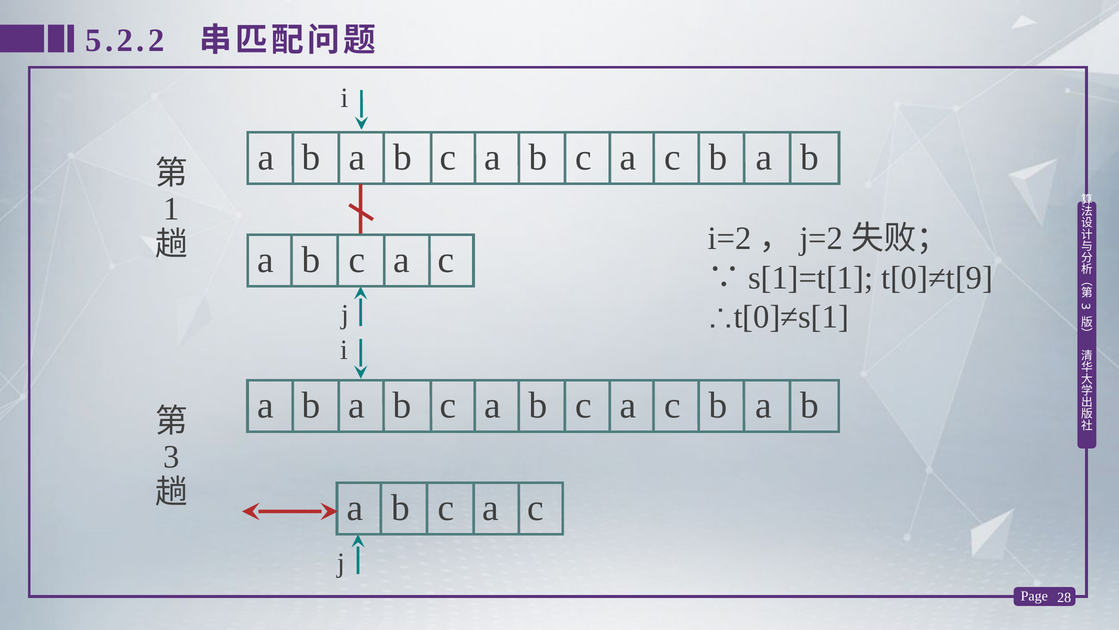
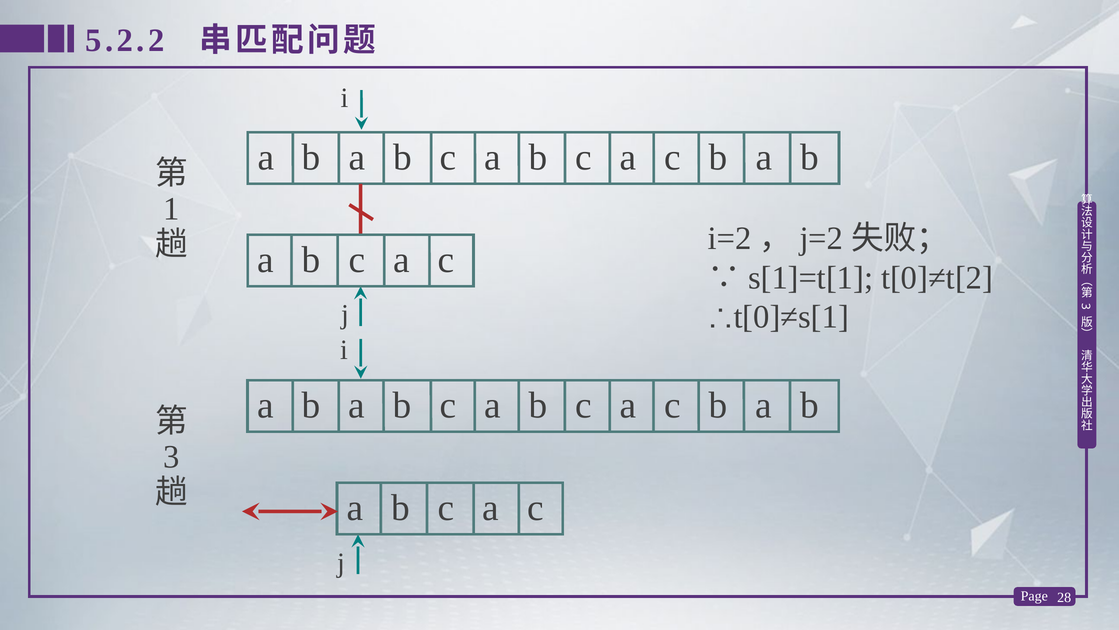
t[0]≠t[9: t[0]≠t[9 -> t[0]≠t[2 (937, 278)
